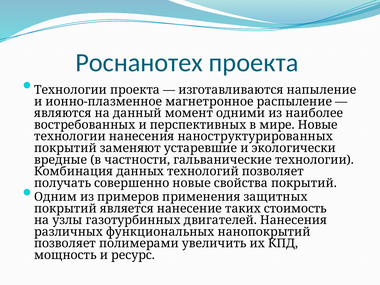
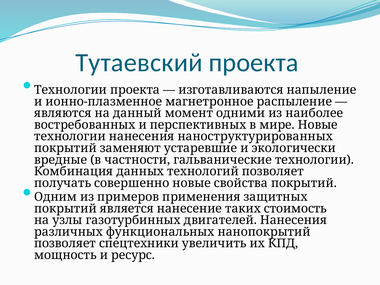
Роснанотех: Роснанотех -> Тутаевский (139, 63)
полимерами: полимерами -> спецтехники (139, 243)
